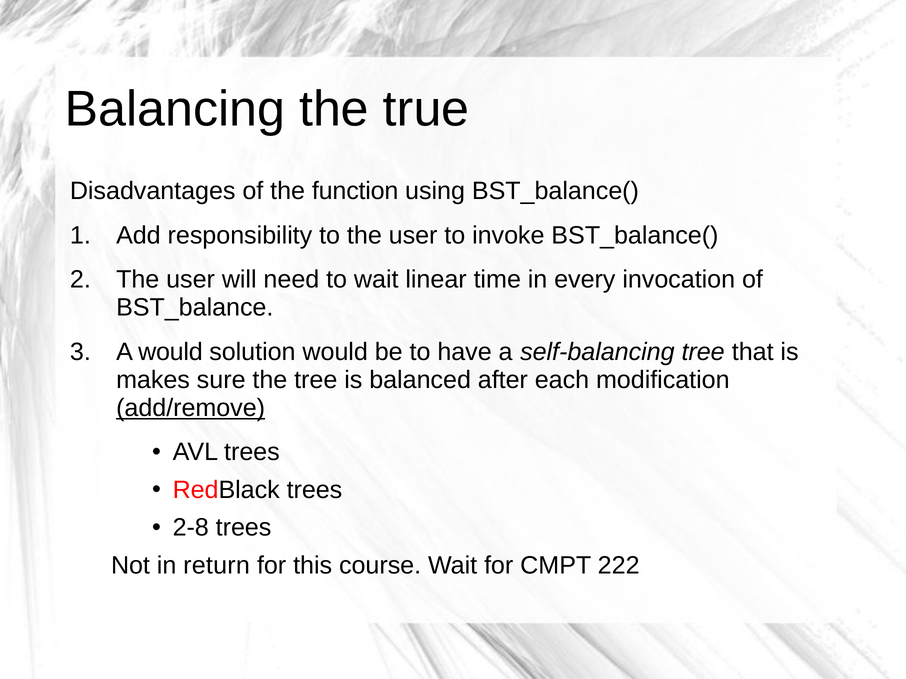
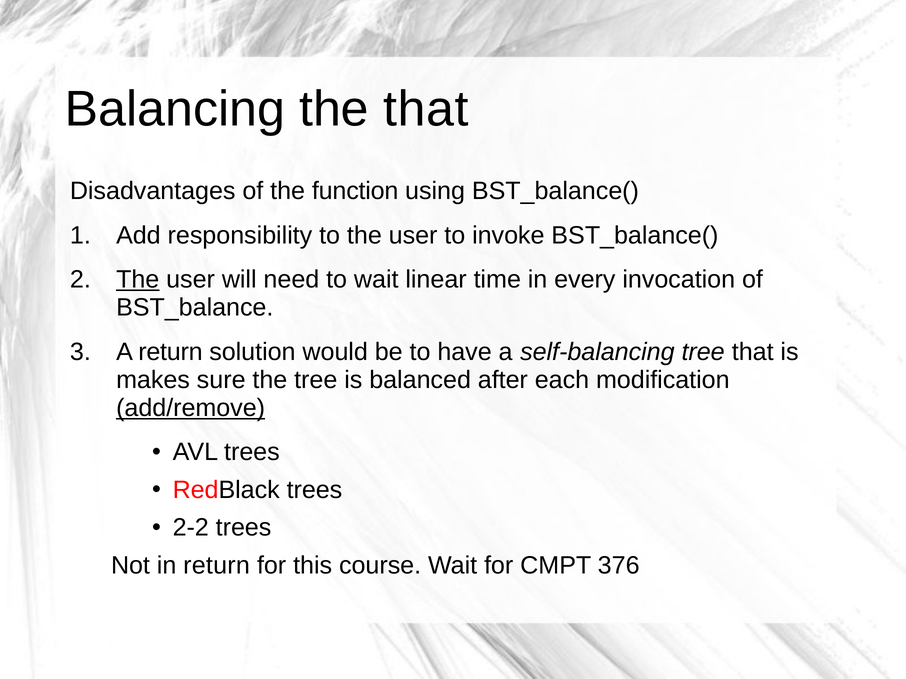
the true: true -> that (426, 109)
The underline: none -> present (138, 280)
A would: would -> return (170, 352)
2-8: 2-8 -> 2-2 (191, 528)
222: 222 -> 376 (619, 566)
